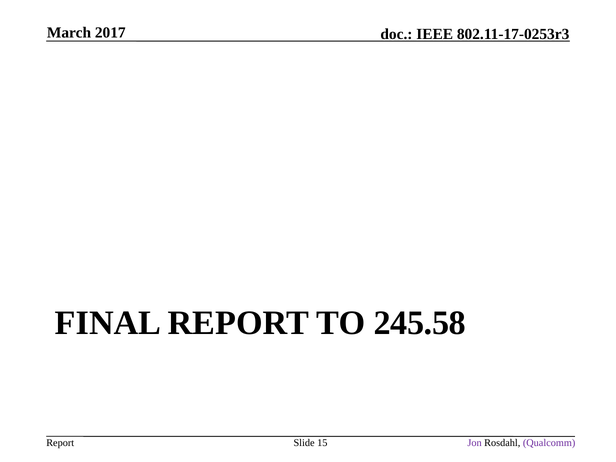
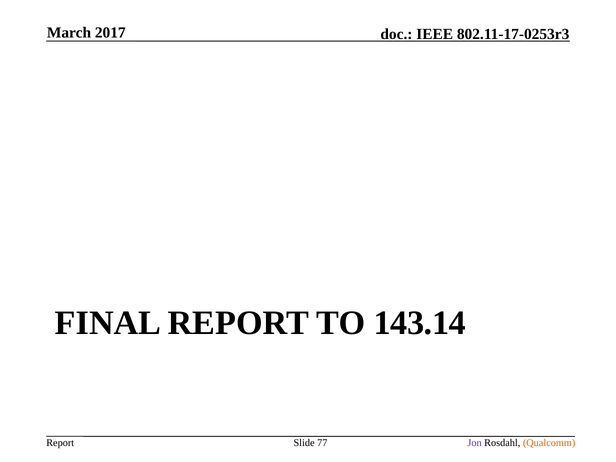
245.58: 245.58 -> 143.14 (420, 323)
15: 15 -> 77 (322, 443)
Qualcomm colour: purple -> orange (549, 443)
